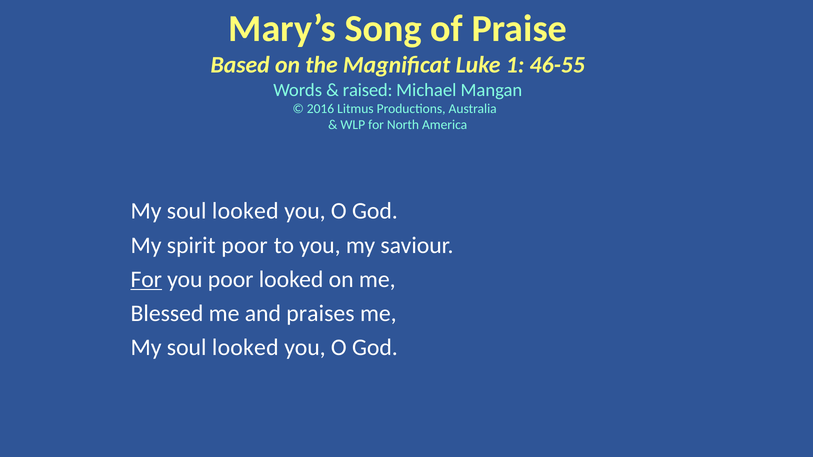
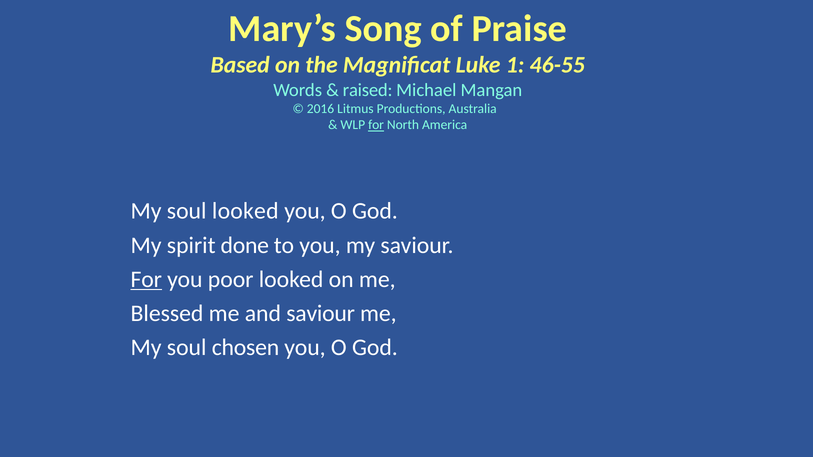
for underline: none -> present (376, 125)
spirit poor: poor -> done (245, 245)
and praises: praises -> saviour (321, 314)
looked: looked -> chosen (245, 348)
